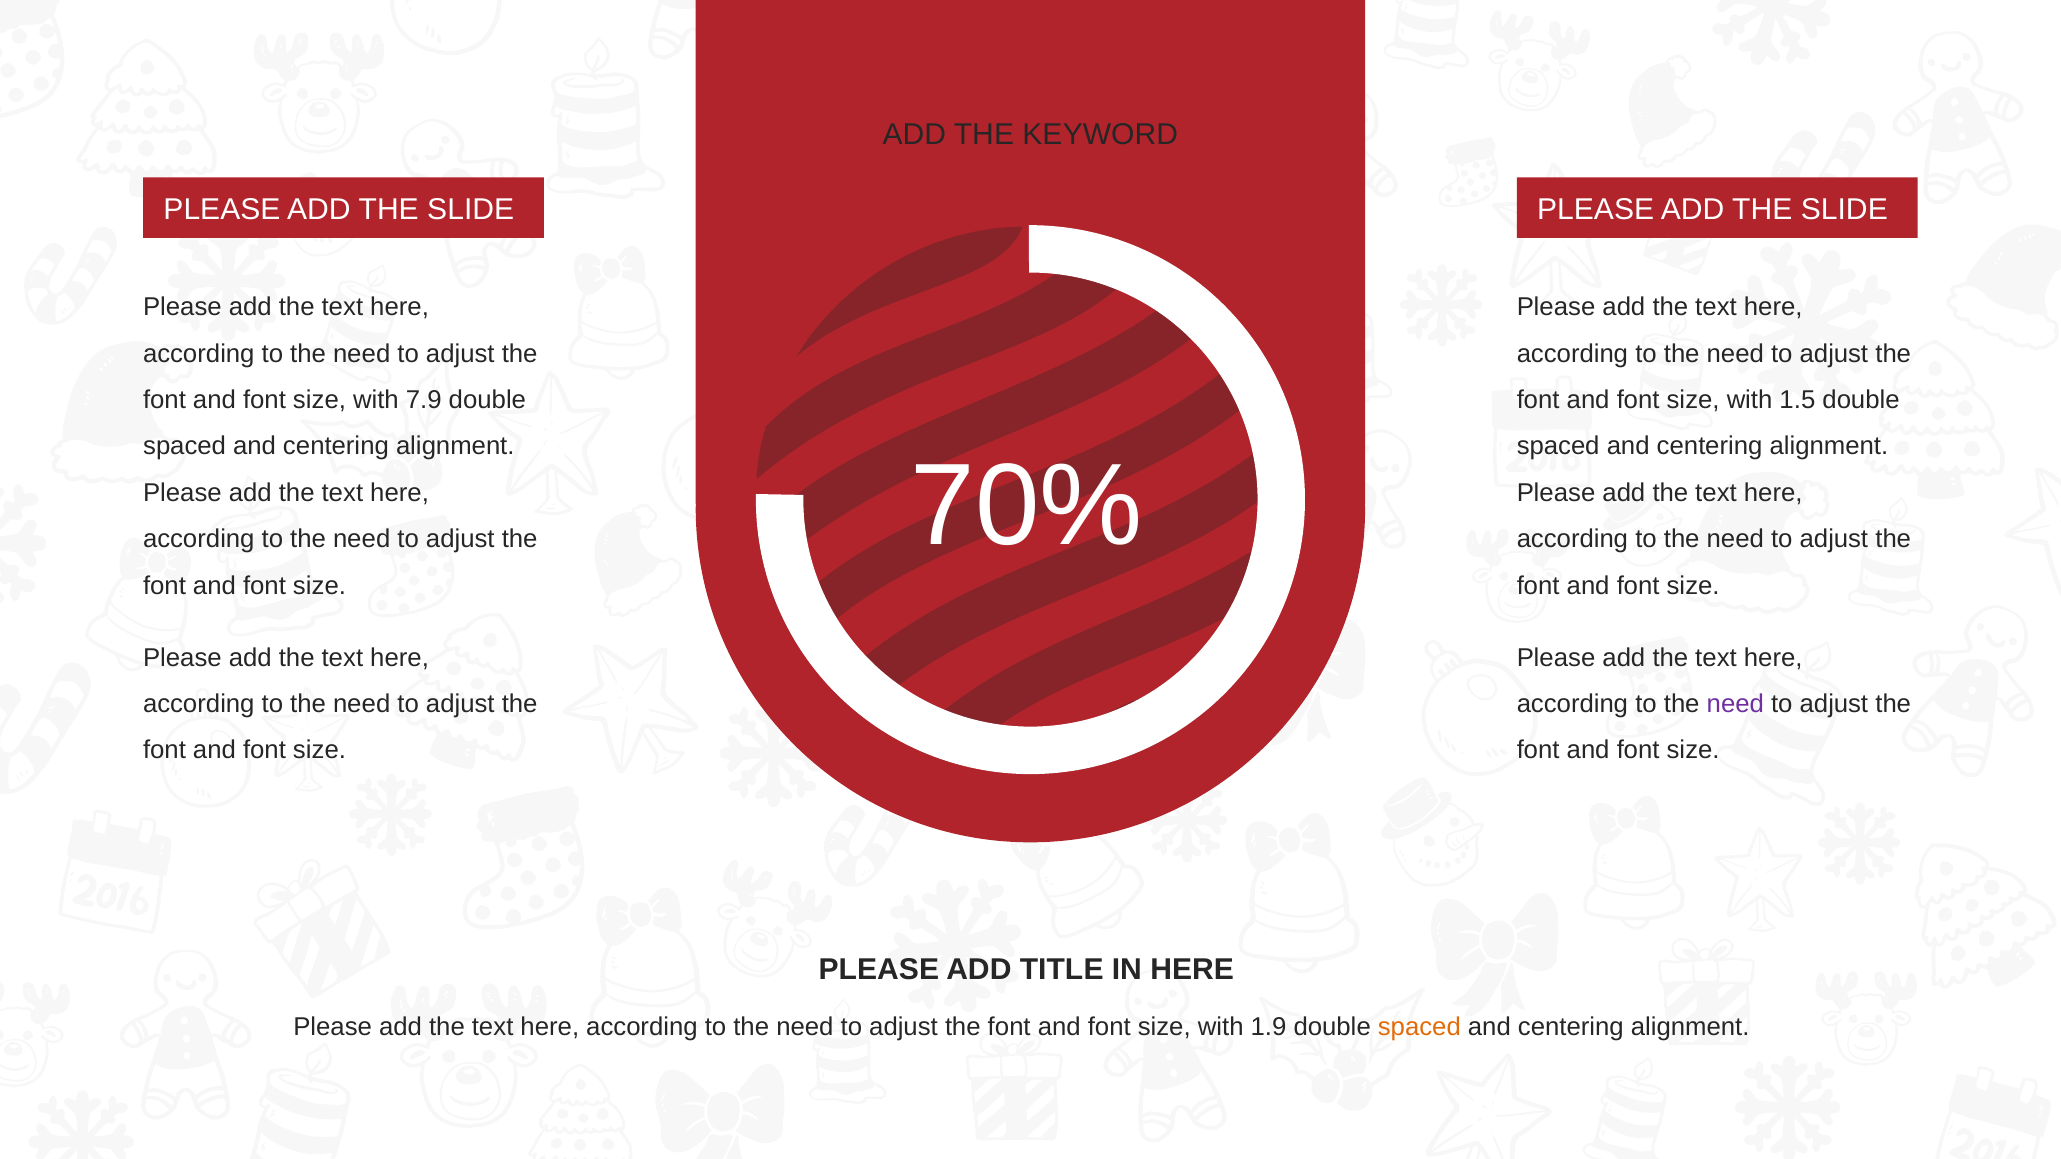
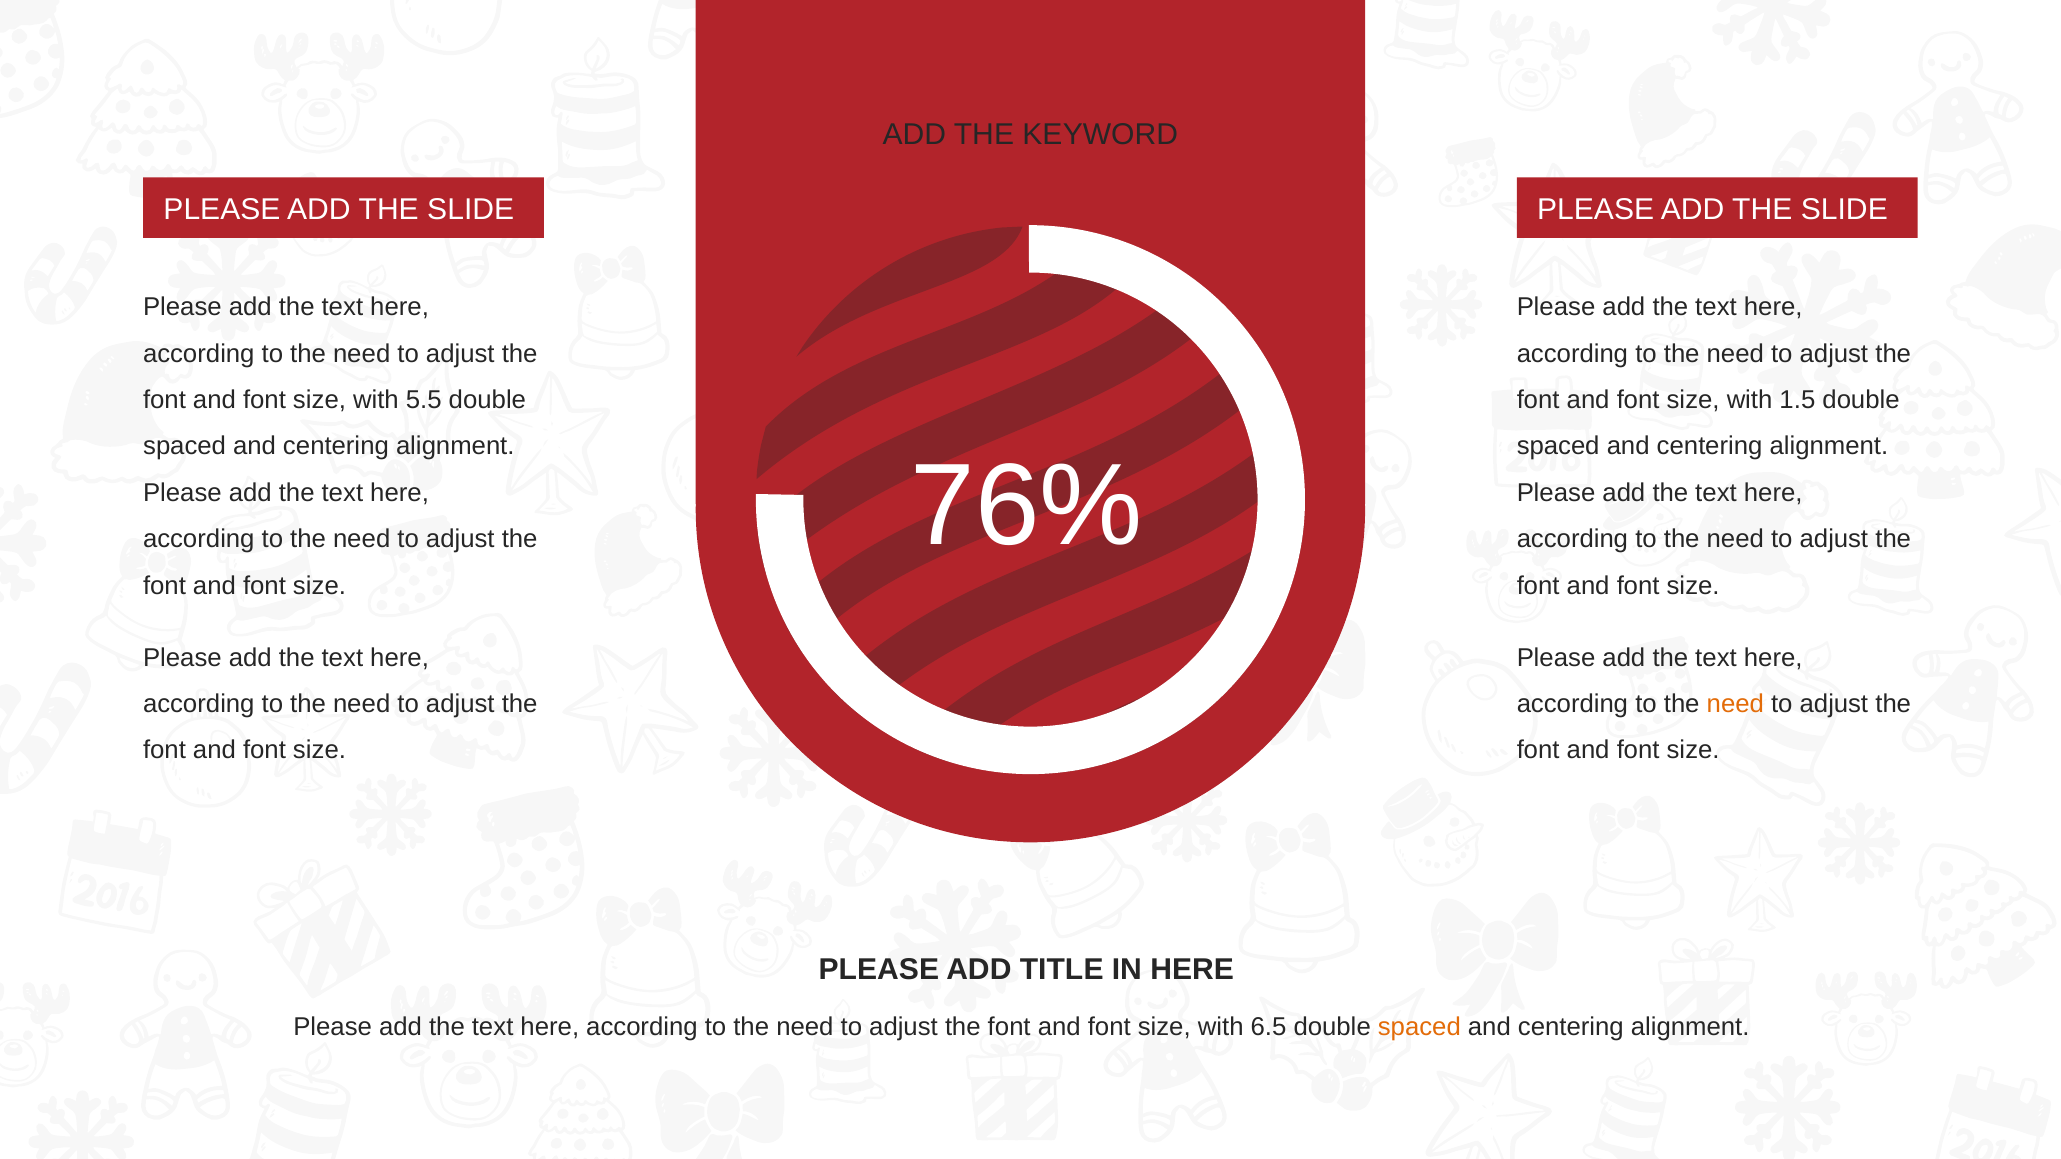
7.9: 7.9 -> 5.5 (424, 400)
70%: 70% -> 76% (1027, 506)
need colour: purple -> orange (1735, 704)
1.9: 1.9 -> 6.5 (1269, 1028)
